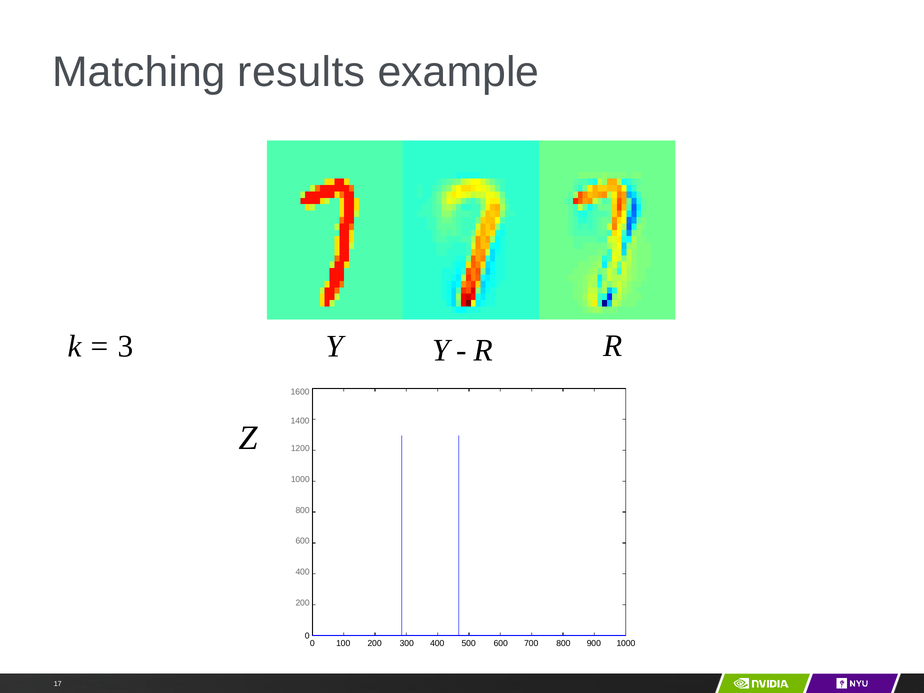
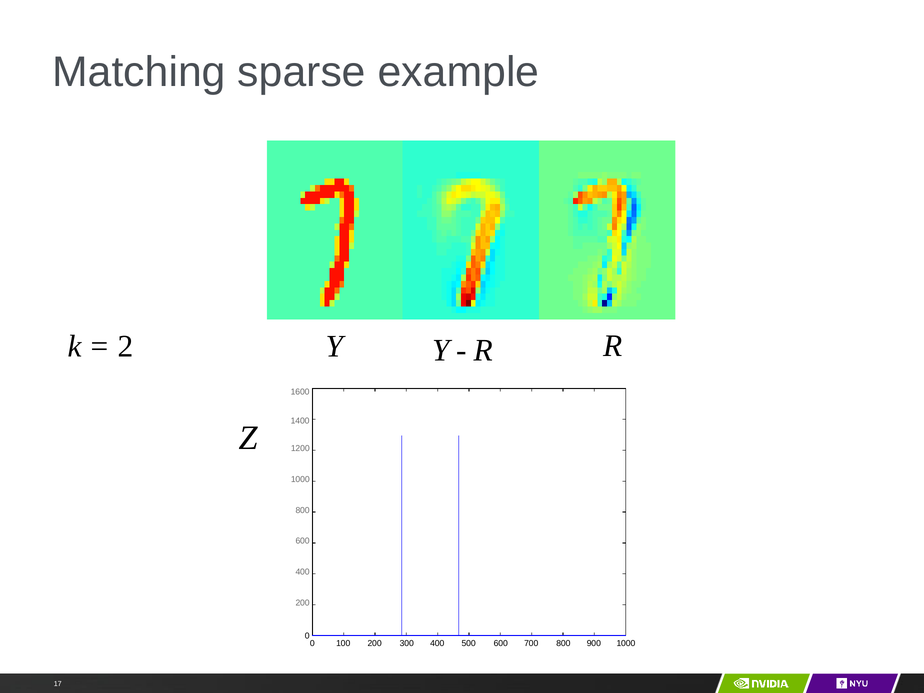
results: results -> sparse (302, 72)
3: 3 -> 2 (126, 347)
